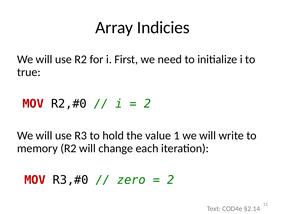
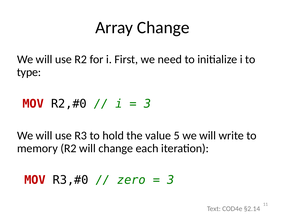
Array Indicies: Indicies -> Change (163, 28)
true: true -> type (29, 72)
2: 2 -> 3 (147, 104)
1: 1 -> 5 (177, 135)
2: 2 -> 3 (171, 180)
